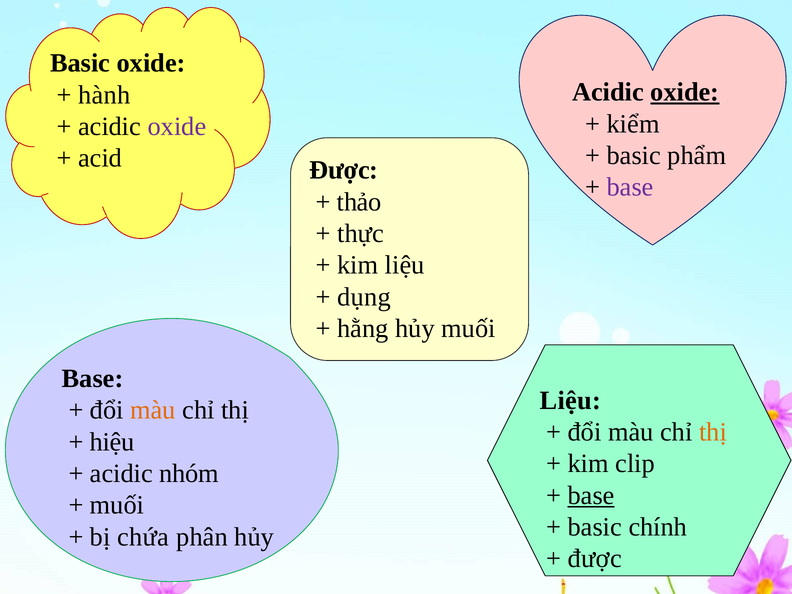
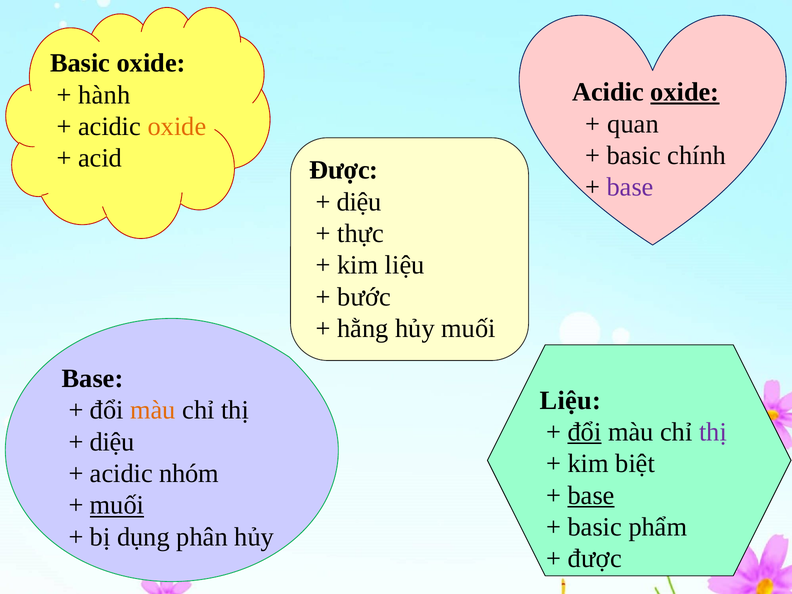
kiểm: kiểm -> quan (633, 124)
oxide colour: purple -> orange (177, 127)
phẩm: phẩm -> chính (697, 155)
thảo: thảo -> diệu (359, 202)
dụng: dụng -> bước (364, 297)
đổi underline: none -> present (585, 432)
thị colour: orange -> purple (713, 432)
hiệu: hiệu -> diệu (112, 442)
clip: clip -> biệt (635, 464)
muối underline: none -> present (117, 505)
chính: chính -> phẩm (658, 527)
chứa: chứa -> dụng (143, 537)
